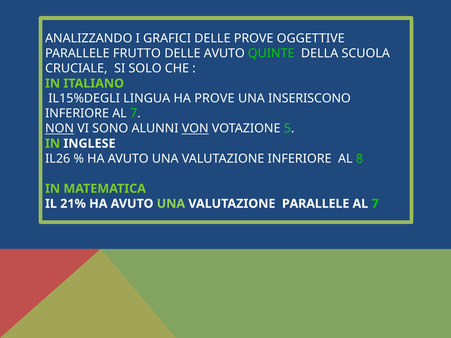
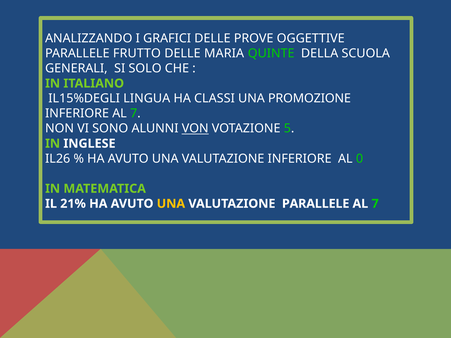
DELLE AVUTO: AVUTO -> MARIA (224, 53)
CRUCIALE: CRUCIALE -> GENERALI (76, 68)
HA PROVE: PROVE -> CLASSI (214, 99)
INSERISCONO: INSERISCONO -> PROMOZIONE (309, 99)
NON underline: present -> none (60, 129)
8: 8 -> 0 (360, 159)
UNA colour: light green -> yellow (171, 204)
